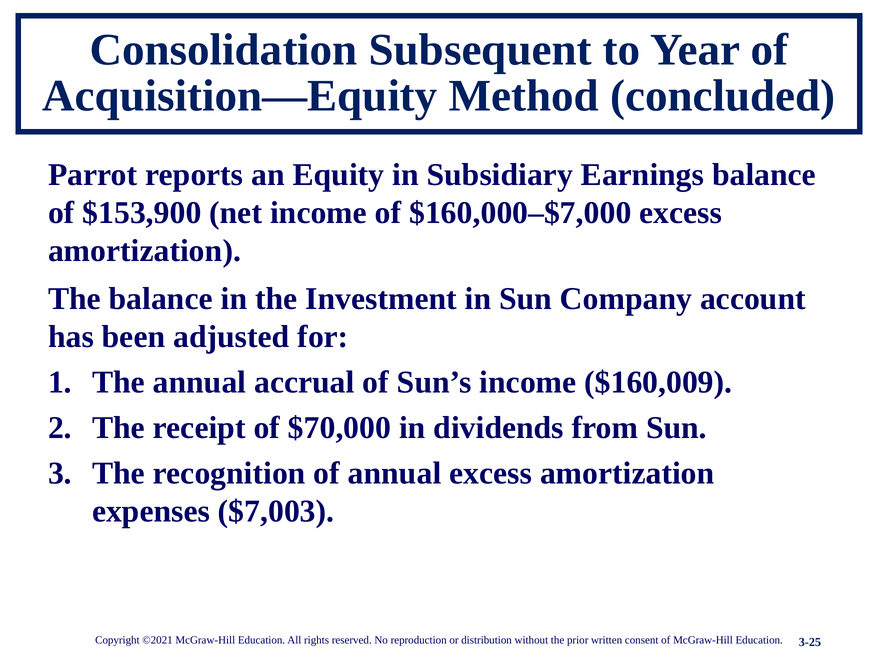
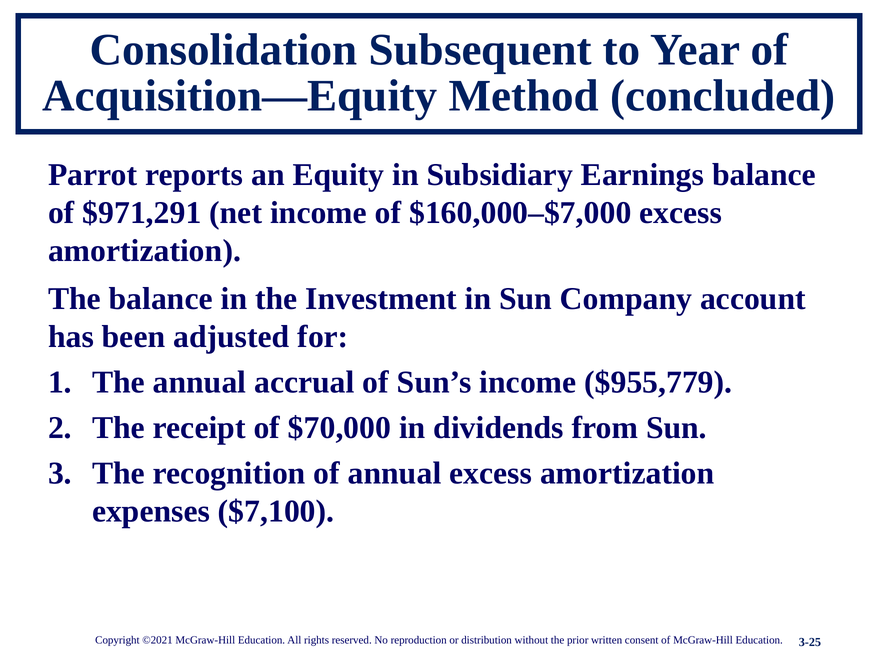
$153,900: $153,900 -> $971,291 (142, 213)
$160,009: $160,009 -> $955,779 (658, 382)
$7,003: $7,003 -> $7,100 (276, 511)
